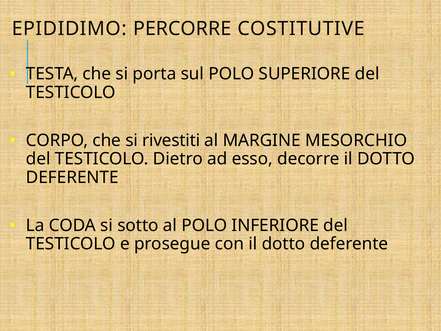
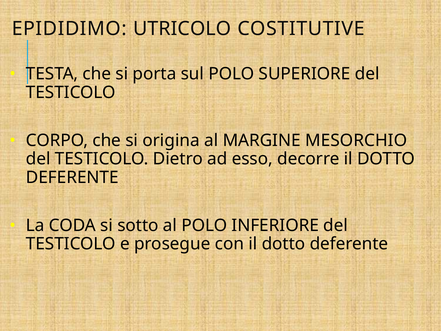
PERCORRE: PERCORRE -> UTRICOLO (182, 29)
rivestiti: rivestiti -> origina (171, 140)
